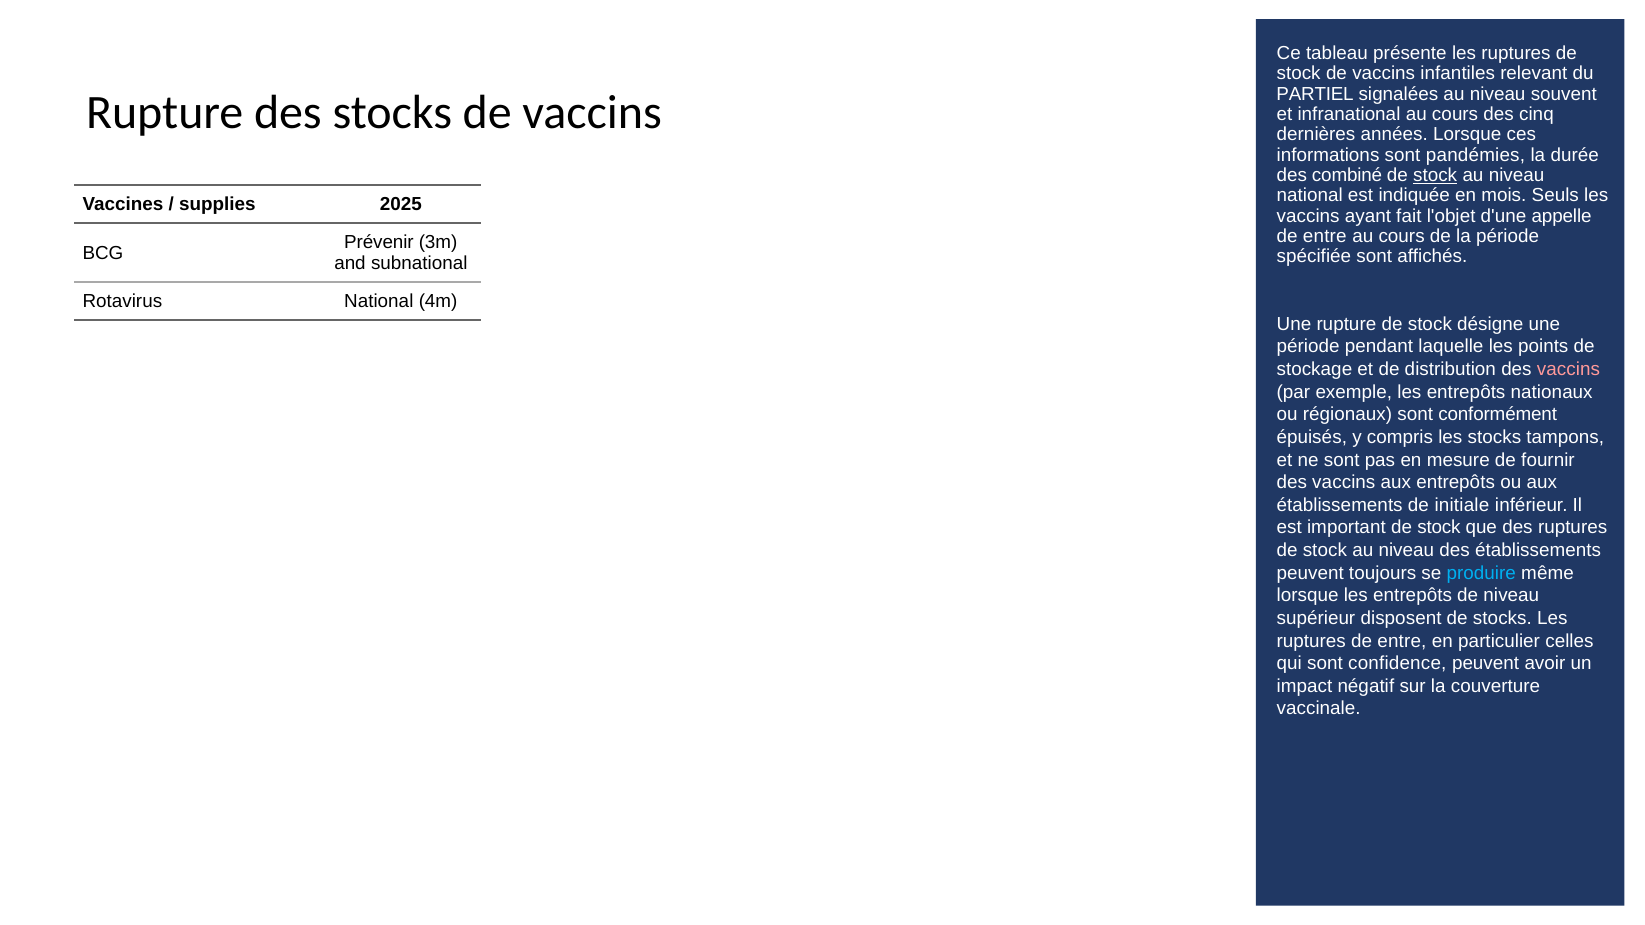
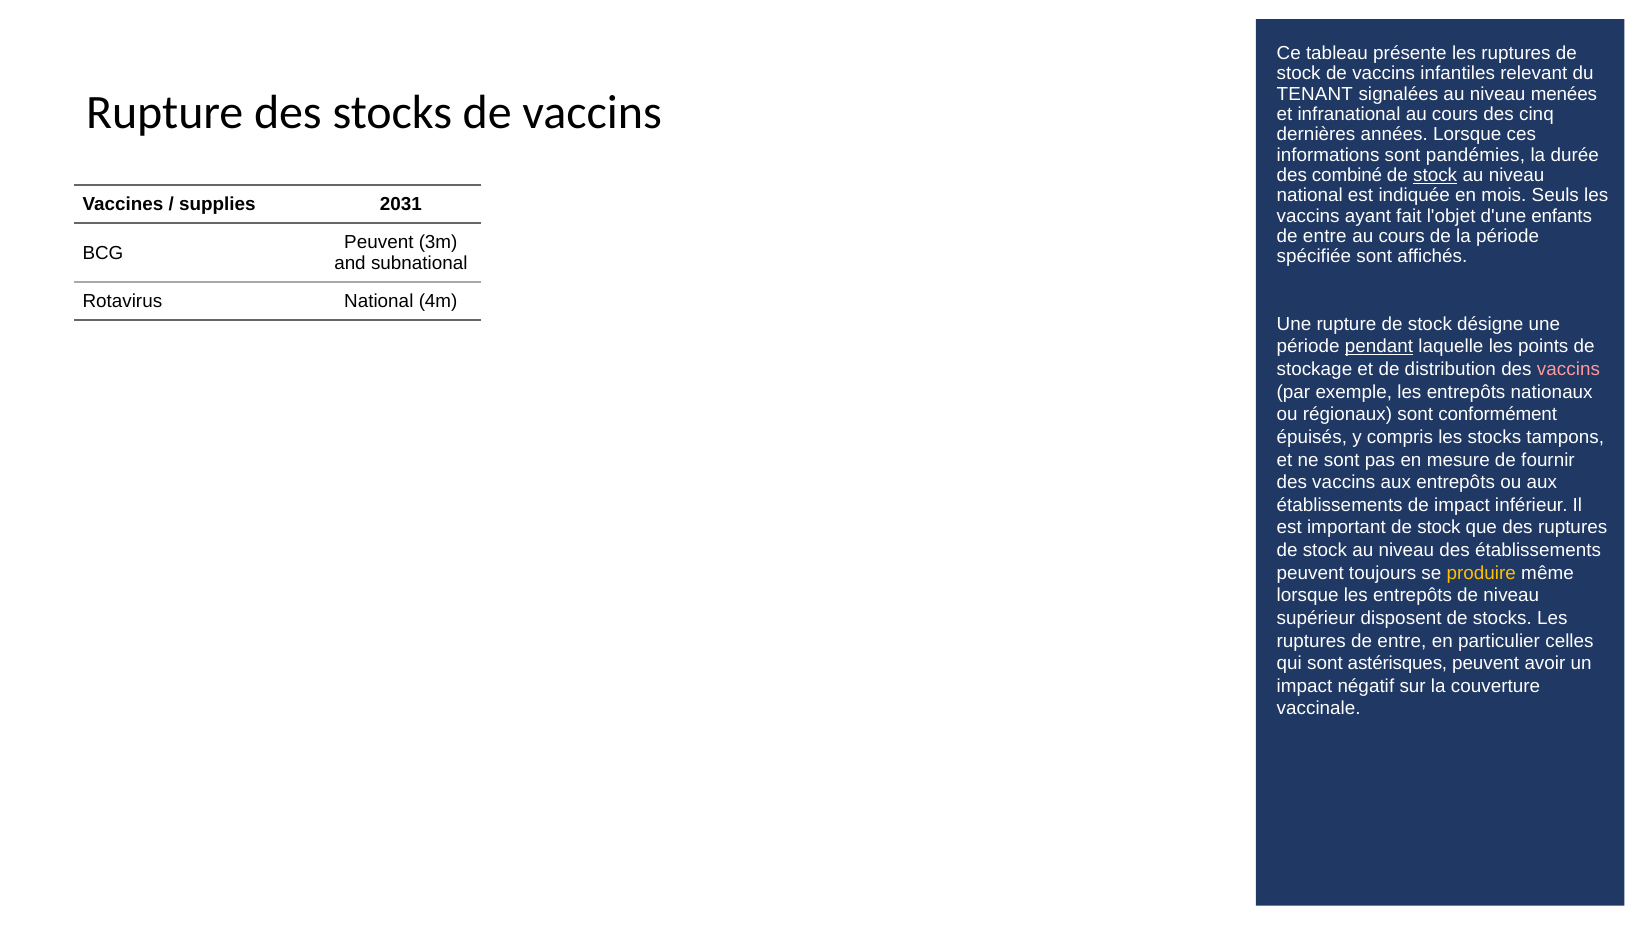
PARTIEL: PARTIEL -> TENANT (1315, 94)
souvent: souvent -> menées (1564, 94)
2025: 2025 -> 2031 (401, 204)
appelle: appelle -> enfants (1562, 216)
Prévenir: Prévenir -> Peuvent (379, 243)
pendant underline: none -> present (1379, 347)
de initiale: initiale -> impact (1462, 505)
produire colour: light blue -> yellow (1481, 573)
confidence: confidence -> astérisques (1397, 664)
